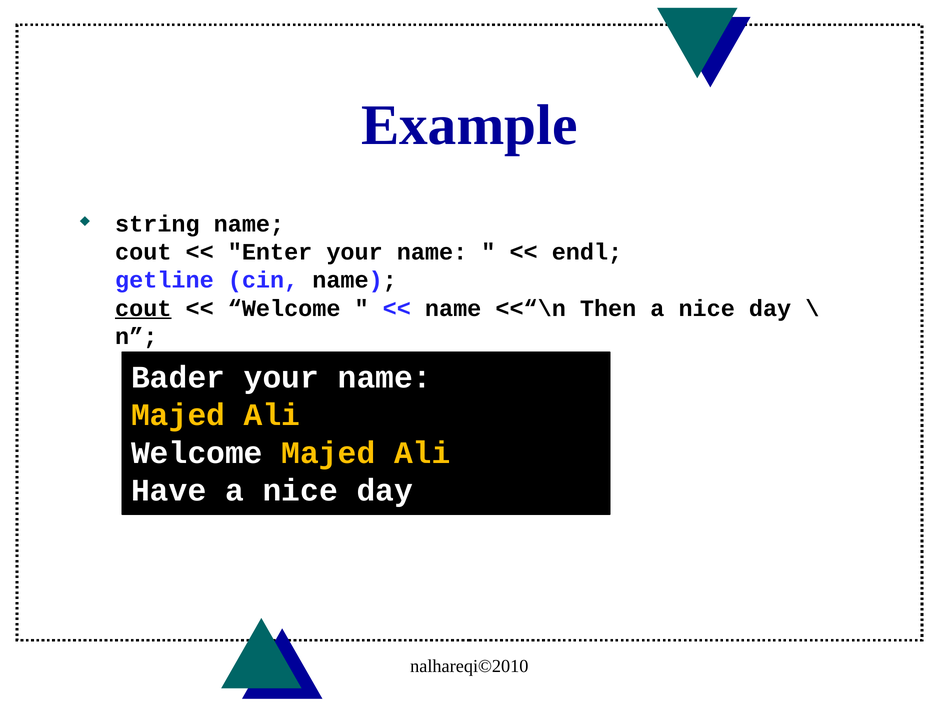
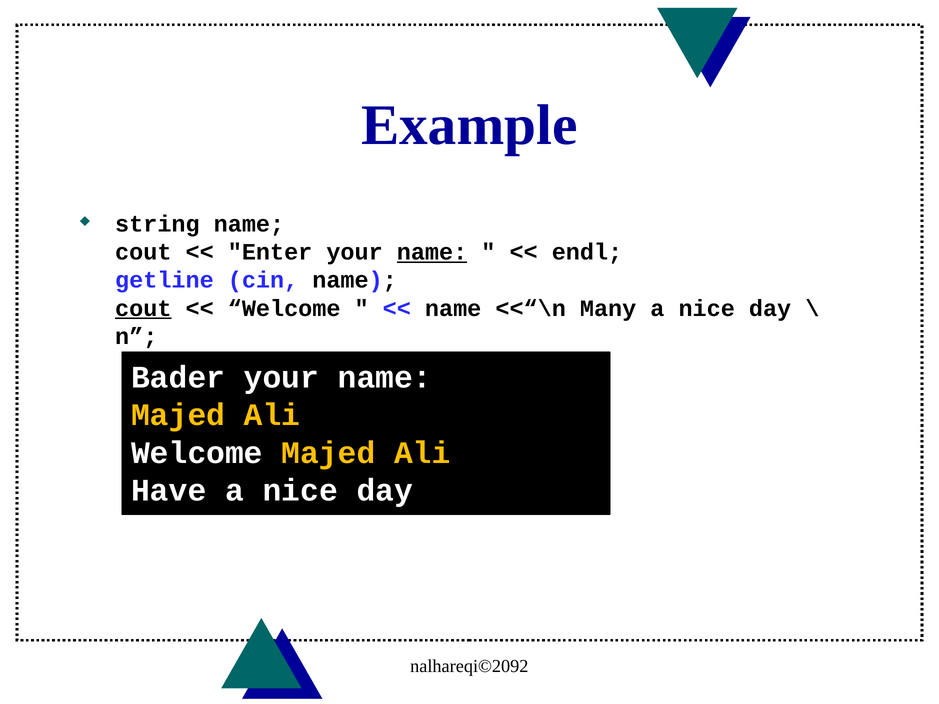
name underline: none -> present (432, 252)
Then: Then -> Many (608, 308)
nalhareqi©2010: nalhareqi©2010 -> nalhareqi©2092 (469, 666)
